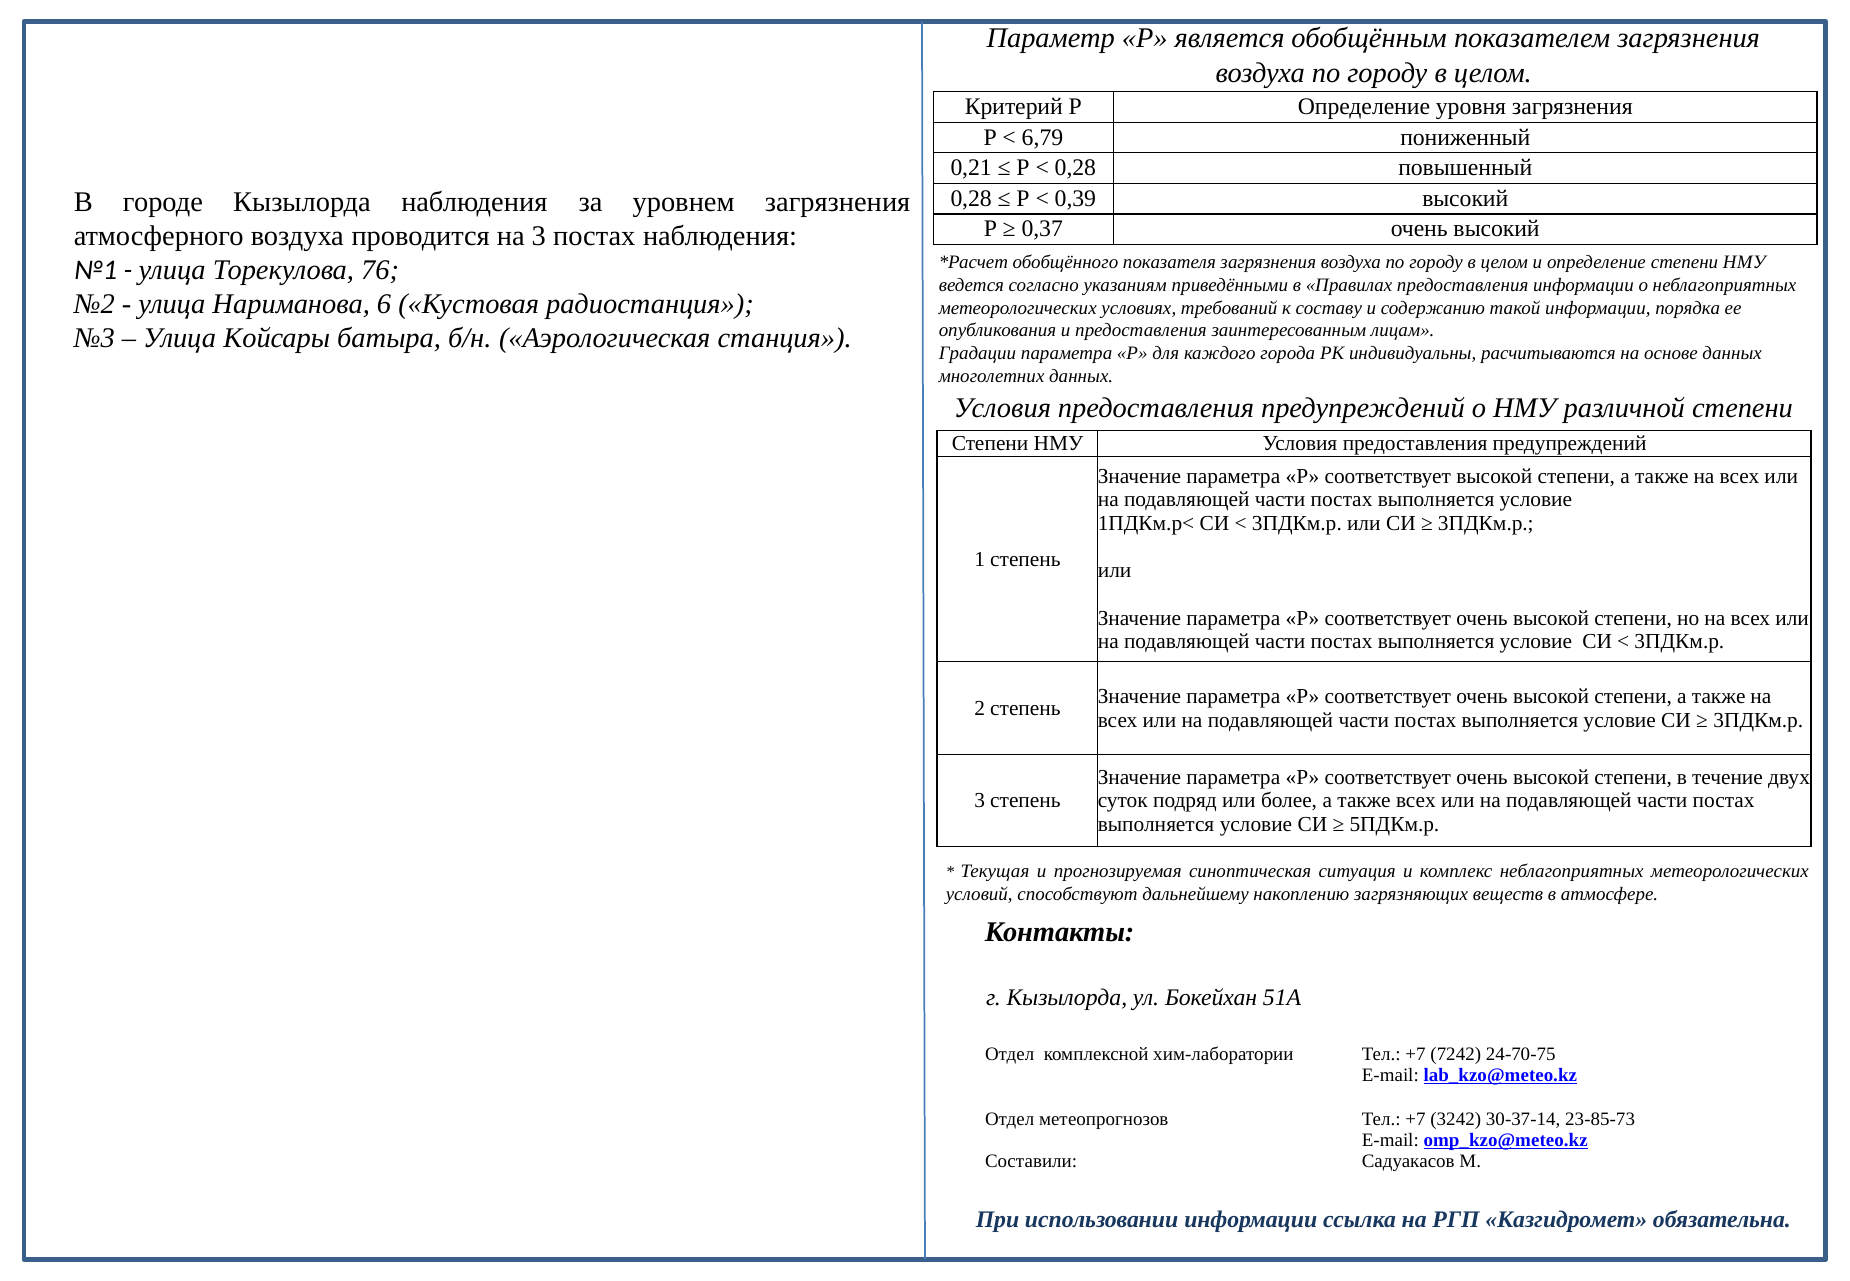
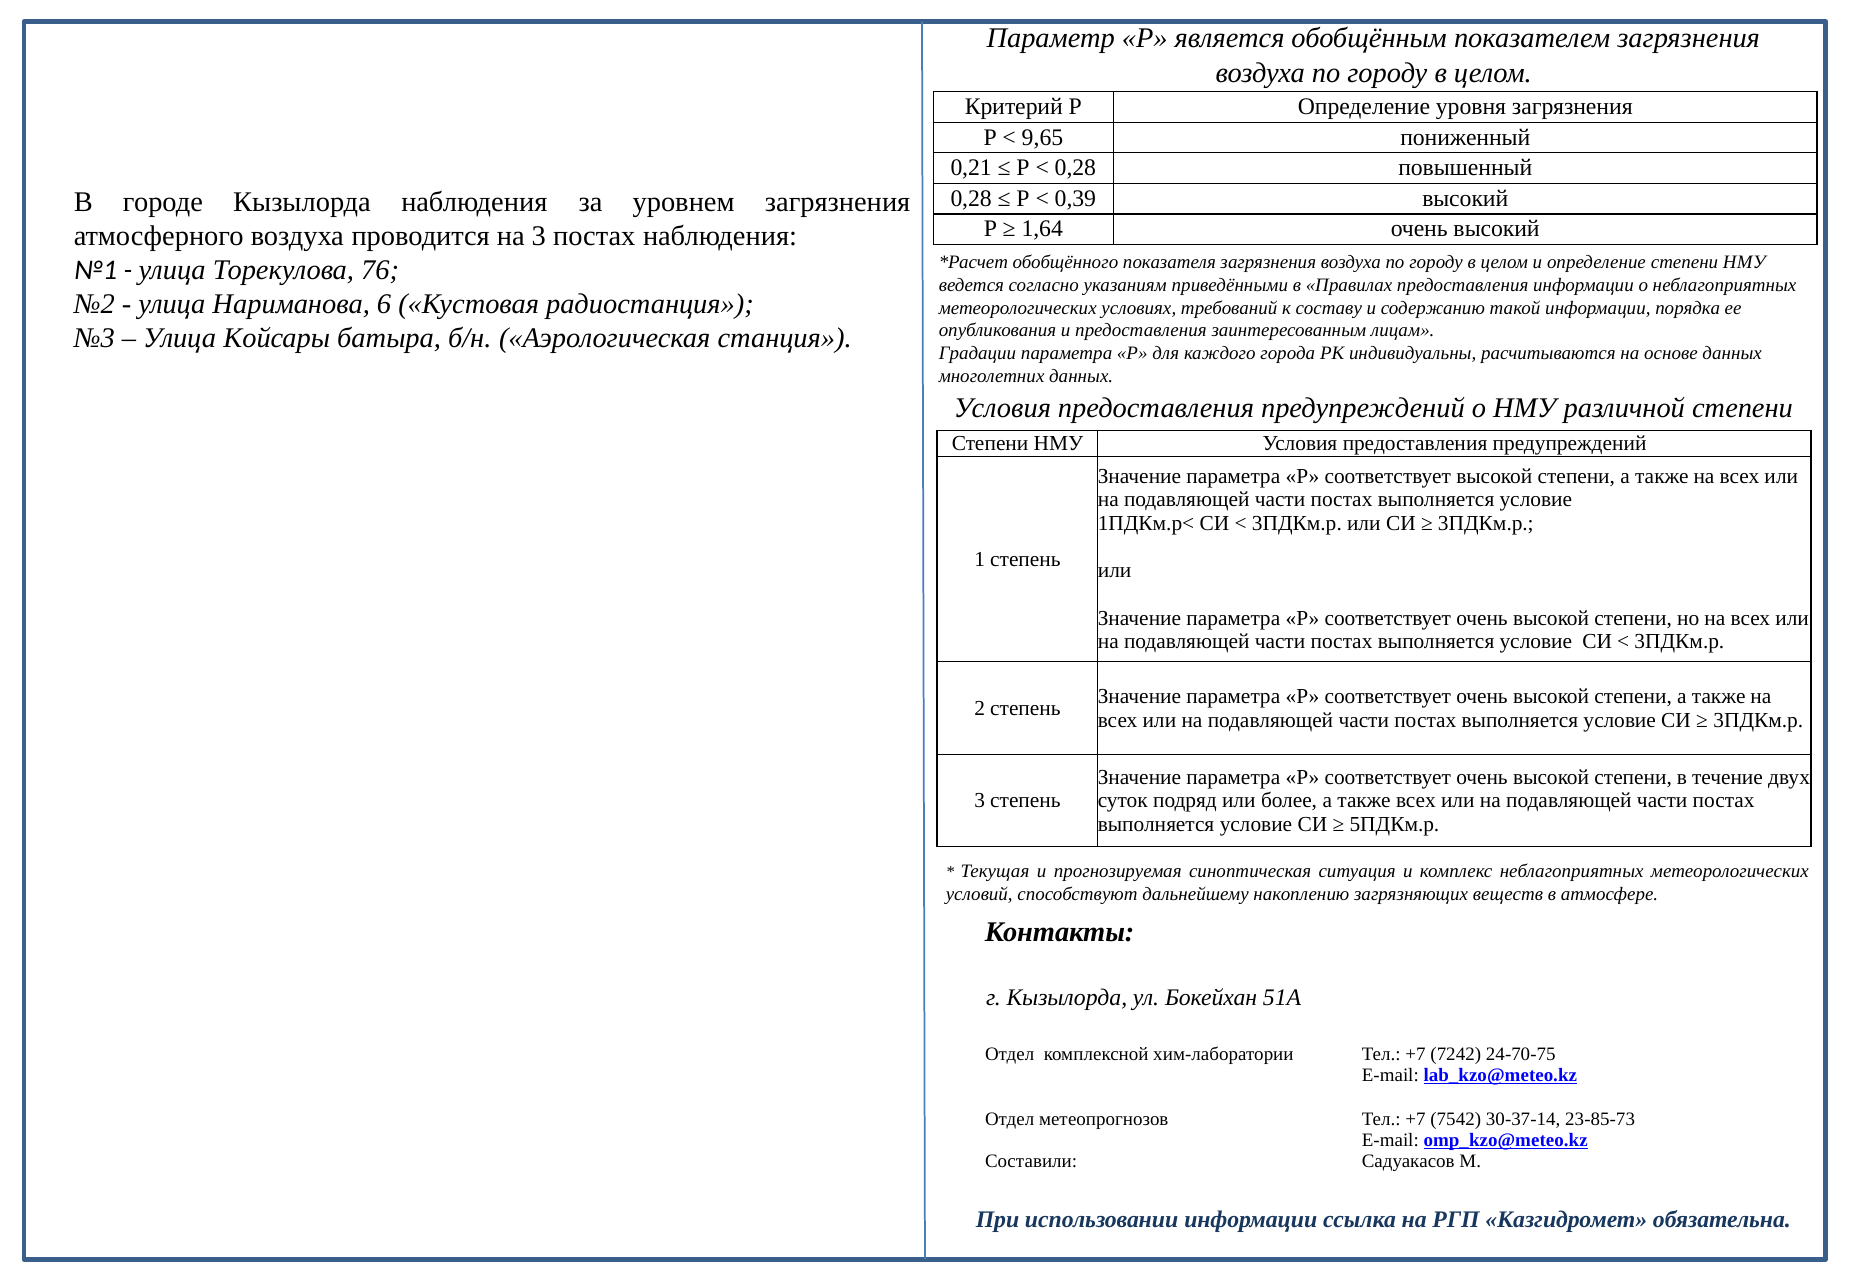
6,79: 6,79 -> 9,65 (1042, 137)
0,37: 0,37 -> 1,64 (1042, 229)
3242: 3242 -> 7542 (1456, 1119)
